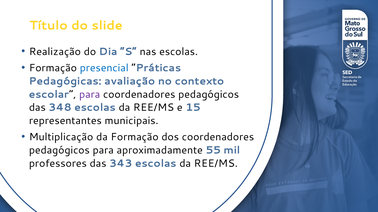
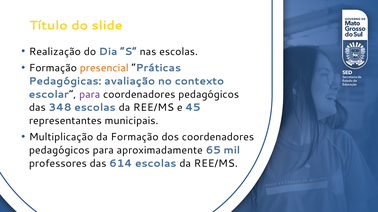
presencial colour: blue -> orange (104, 68)
15: 15 -> 45 (193, 108)
55: 55 -> 65 (213, 151)
343: 343 -> 614 (121, 164)
